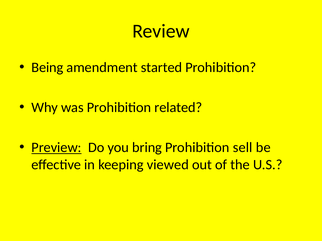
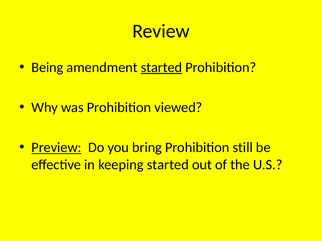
started underline: none -> present (161, 68)
related: related -> viewed (178, 108)
sell: sell -> still (243, 148)
keeping viewed: viewed -> started (168, 165)
